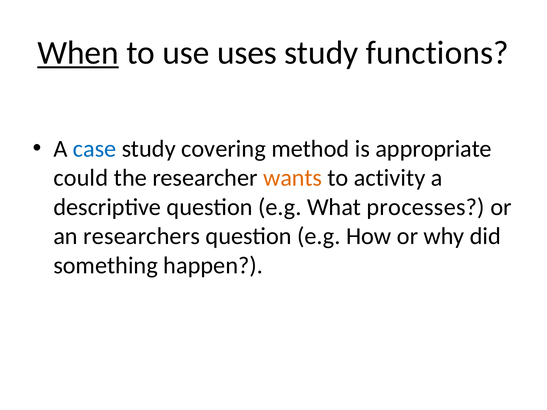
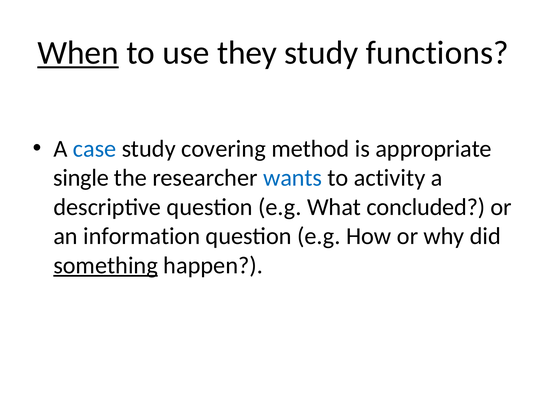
uses: uses -> they (247, 53)
could: could -> single (81, 178)
wants colour: orange -> blue (293, 178)
processes: processes -> concluded (426, 207)
researchers: researchers -> information (142, 236)
something underline: none -> present (106, 266)
